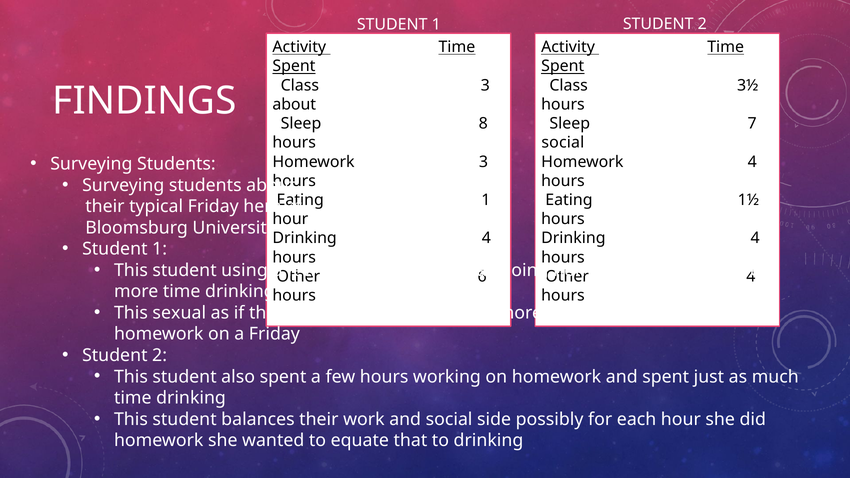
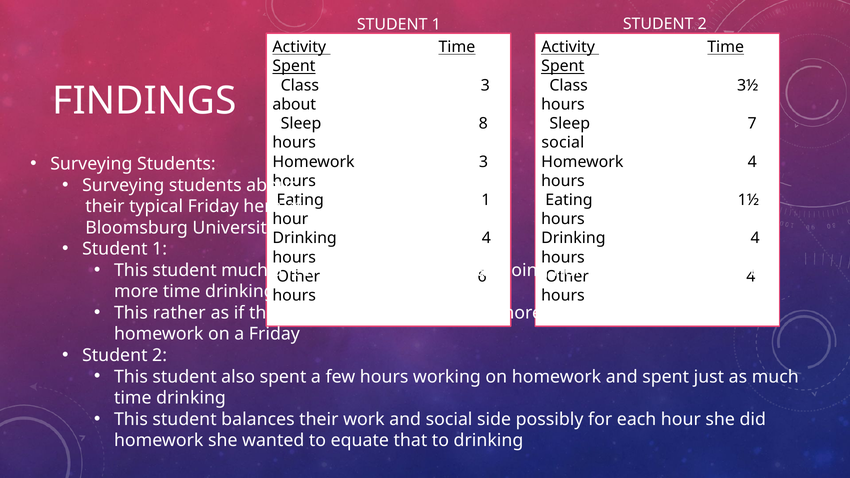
student using: using -> much (245, 270)
This sexual: sexual -> rather (179, 313)
